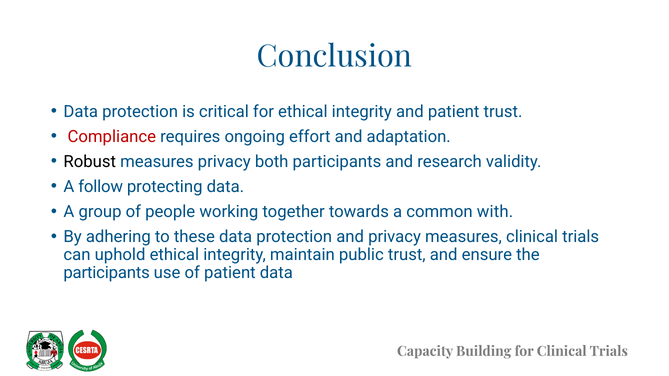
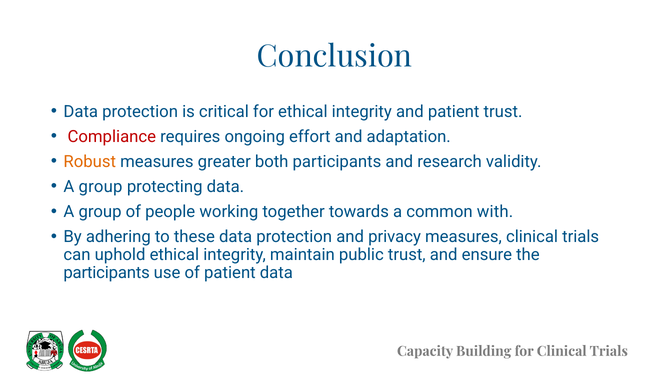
Robust colour: black -> orange (90, 162)
measures privacy: privacy -> greater (224, 162)
follow: follow -> group (101, 187)
